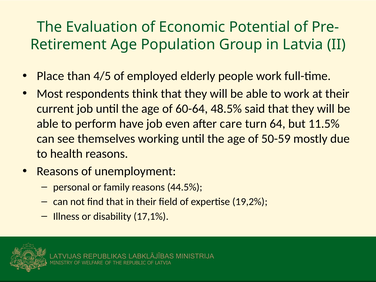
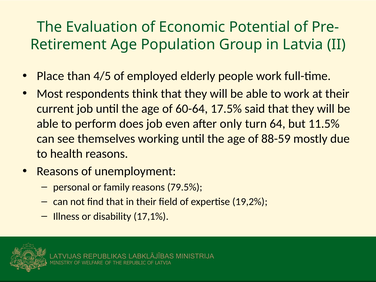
48.5%: 48.5% -> 17.5% (226, 109)
have: have -> does (131, 124)
care: care -> only (231, 124)
50-59: 50-59 -> 88-59 (276, 139)
44.5%: 44.5% -> 79.5% (185, 187)
